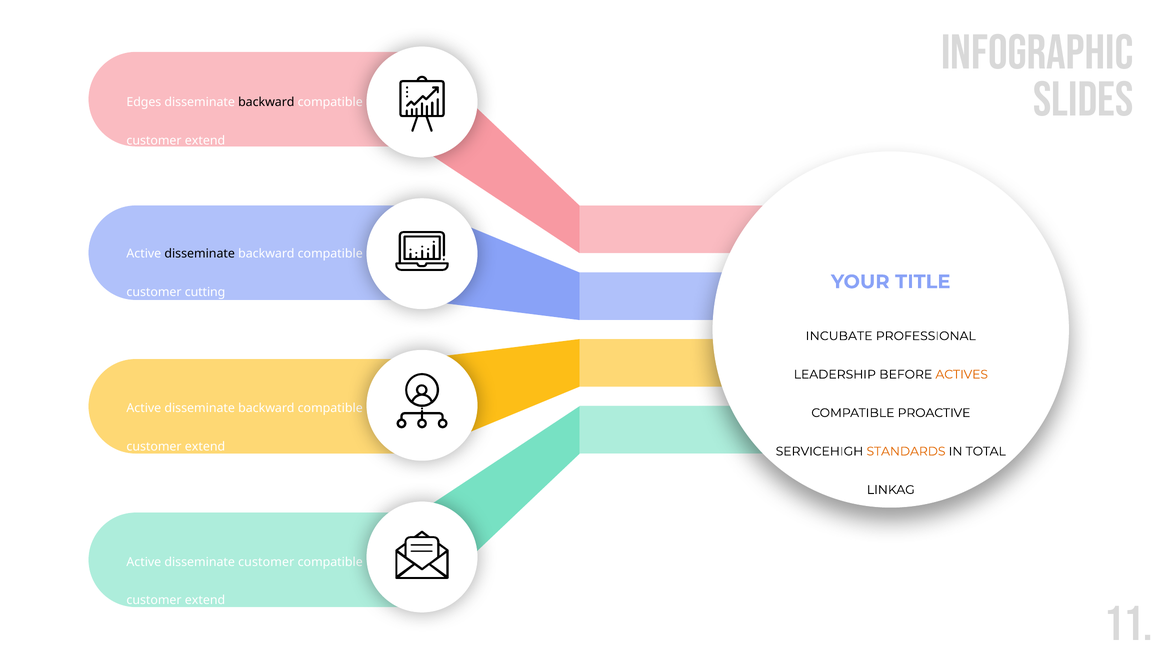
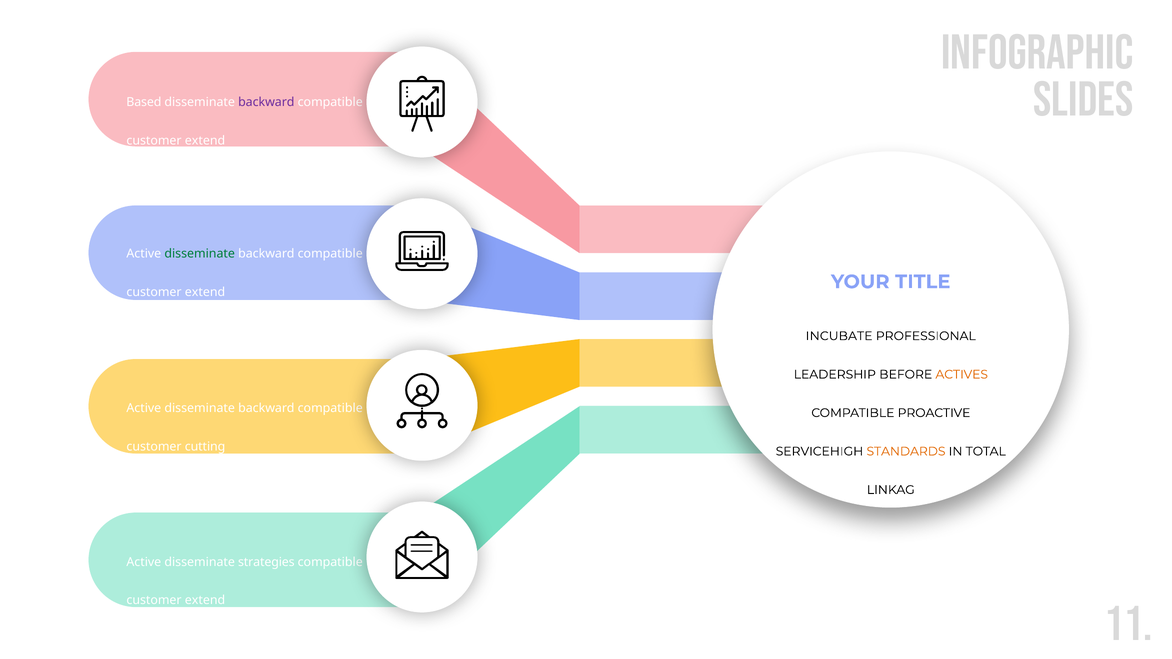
Edges: Edges -> Based (144, 102)
backward colour: black -> purple (266, 102)
disseminate colour: black -> green (200, 254)
cutting: cutting -> extend (205, 292)
extend: extend -> cutting (205, 447)
disseminate customer: customer -> strategies (266, 562)
